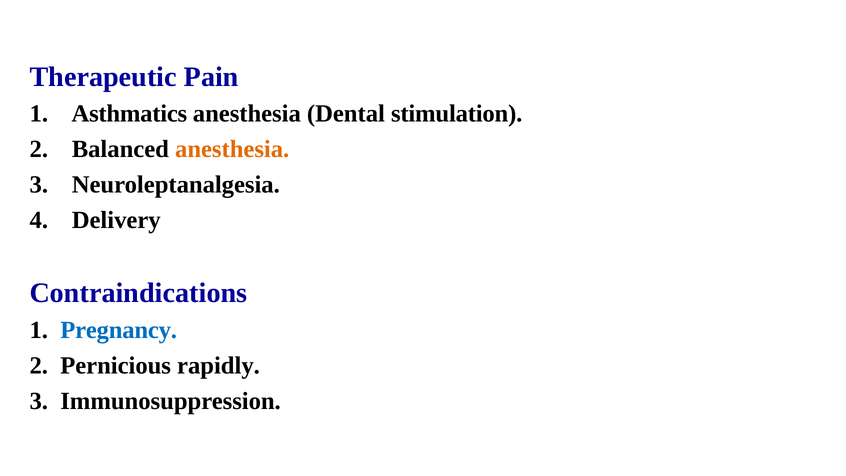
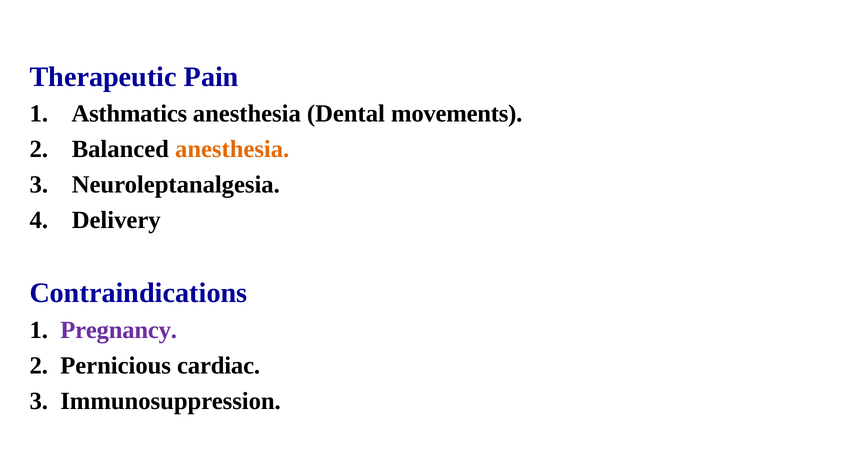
stimulation: stimulation -> movements (457, 114)
Pregnancy colour: blue -> purple (119, 330)
rapidly: rapidly -> cardiac (219, 366)
